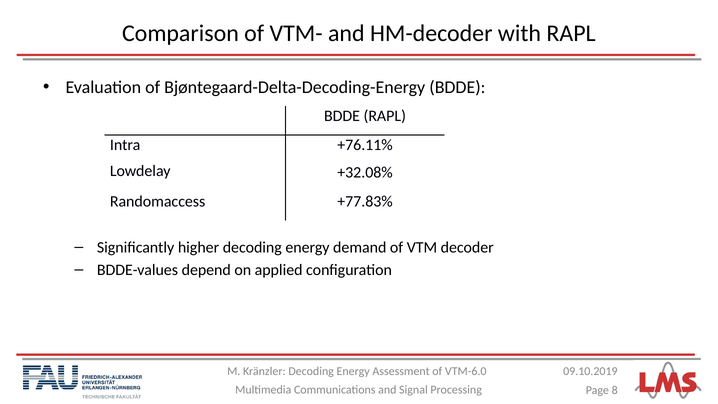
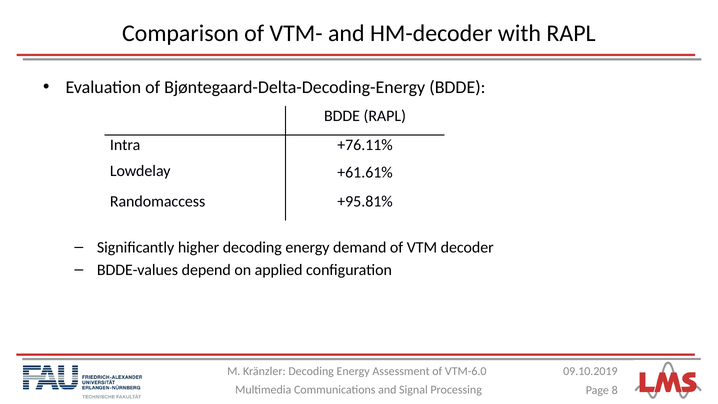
+32.08%: +32.08% -> +61.61% (365, 172)
+77.83%: +77.83% -> +95.81% (365, 201)
